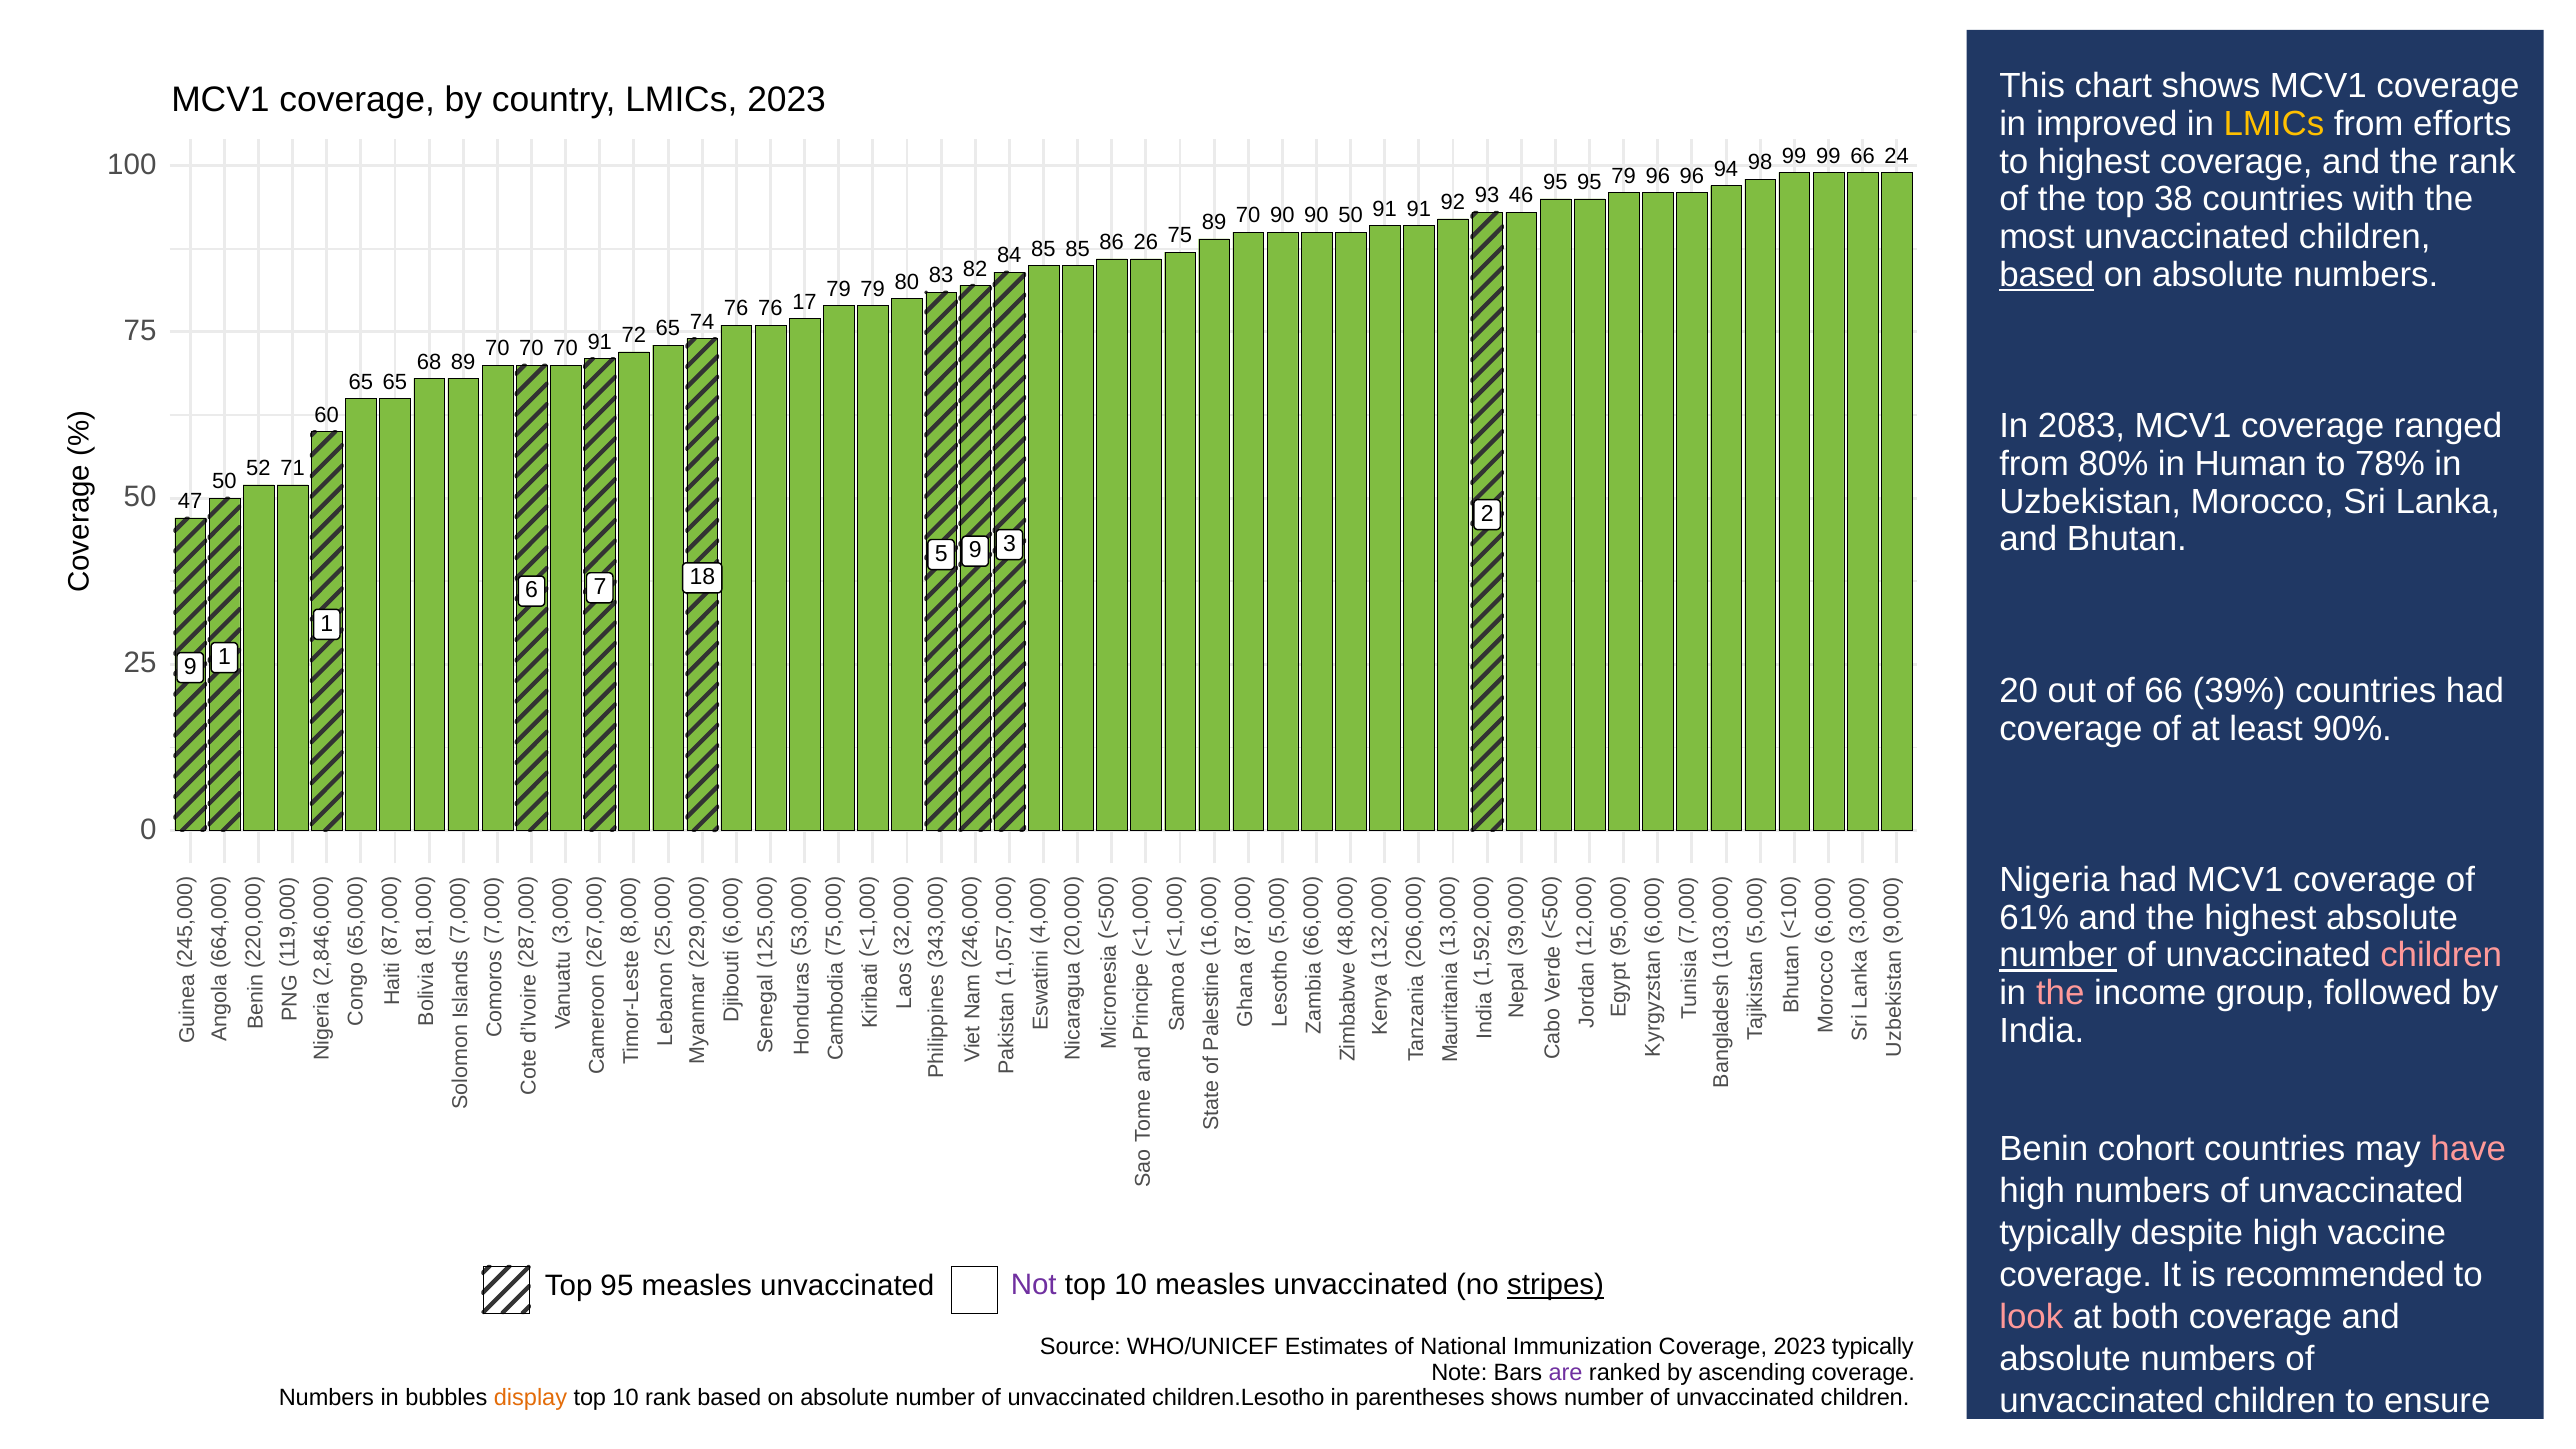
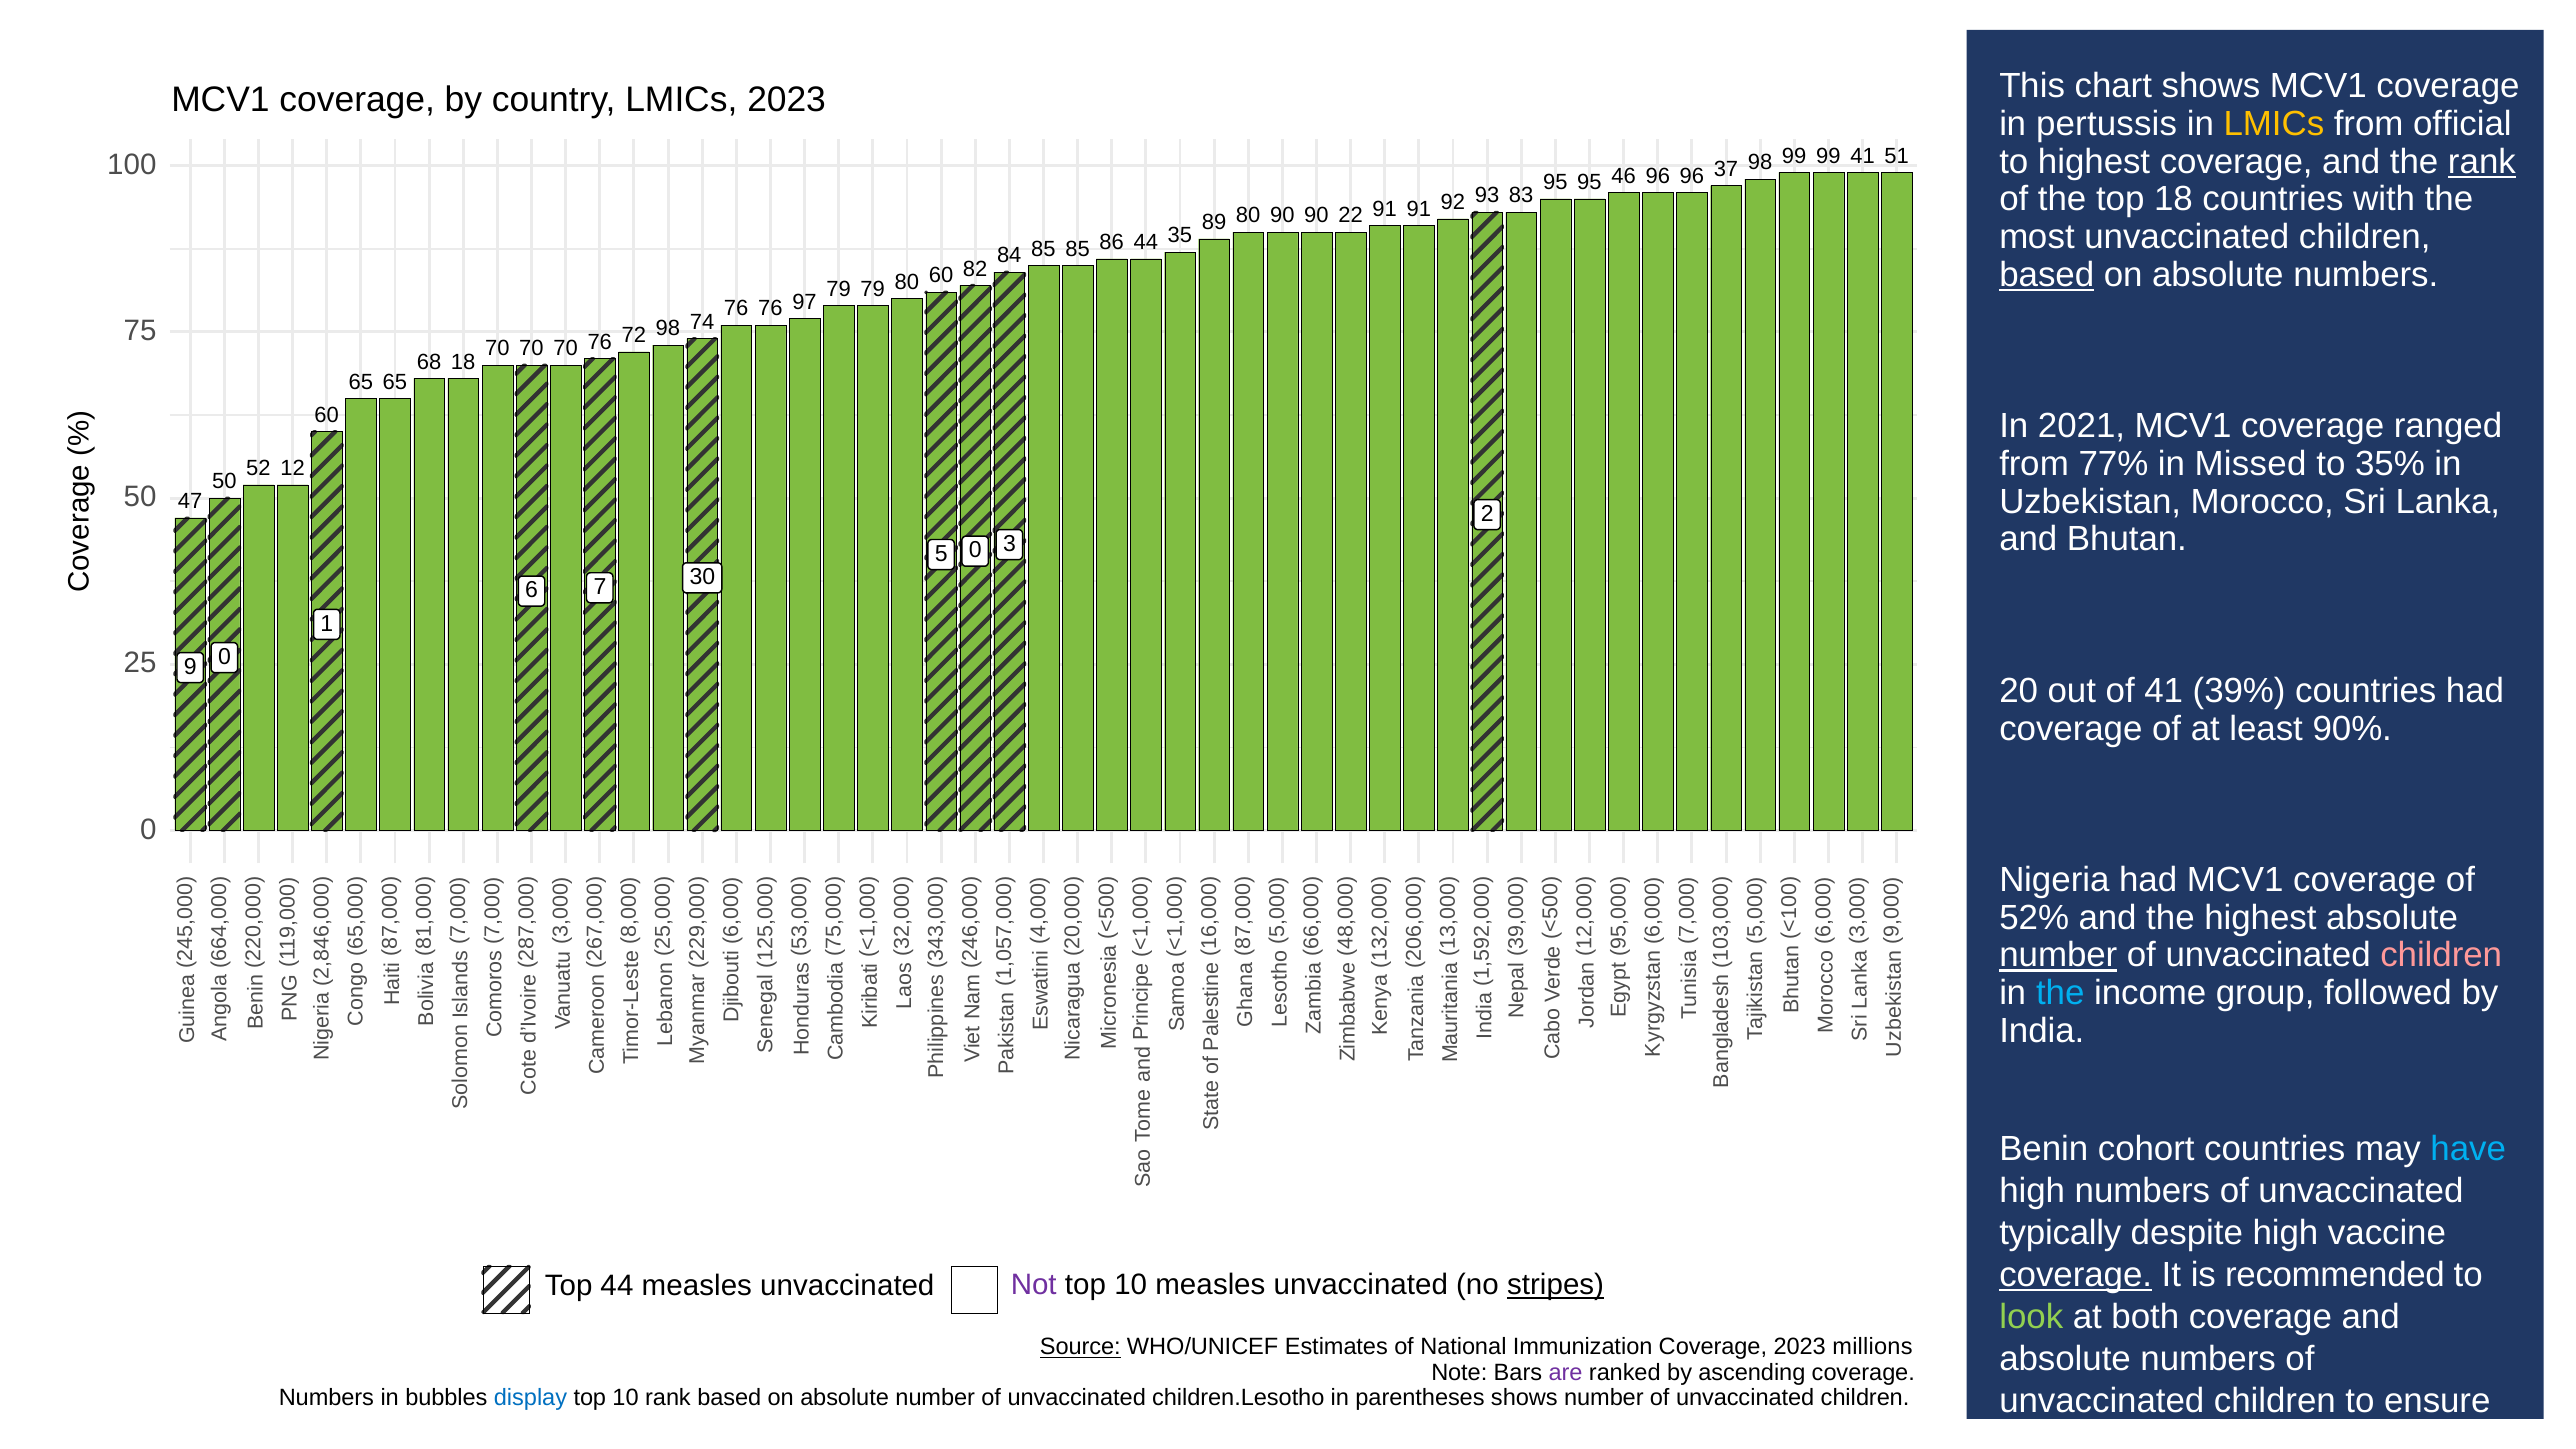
improved: improved -> pertussis (2107, 124)
efforts: efforts -> official (2462, 124)
99 66: 66 -> 41 (1863, 156)
rank underline: none -> present (2482, 162)
94: 94 -> 37 (1726, 169)
24: 24 -> 51 (1897, 156)
95 79: 79 -> 46 (1624, 176)
top 38: 38 -> 18 (2173, 199)
46: 46 -> 83 (1521, 196)
70: 70 -> 80 (1248, 216)
90 50: 50 -> 22 (1351, 216)
86 75: 75 -> 35 (1180, 236)
85 26: 26 -> 44 (1146, 242)
80 83: 83 -> 60 (941, 275)
17: 17 -> 97 (804, 302)
70 91: 91 -> 76 (600, 342)
72 65: 65 -> 98 (668, 329)
68 89: 89 -> 18 (463, 362)
2083: 2083 -> 2021 (2082, 426)
80%: 80% -> 77% (2113, 464)
in Human: Human -> Missed (2251, 464)
78%: 78% -> 35% (2390, 464)
71: 71 -> 12 (293, 468)
9: 9 -> 0 (975, 550)
18: 18 -> 30 (702, 577)
9 1: 1 -> 0 (224, 657)
of 66: 66 -> 41 (2164, 691)
61%: 61% -> 52% (2034, 918)
the colour: pink -> light blue (2060, 993)
have colour: pink -> light blue (2468, 1149)
coverage underline: none -> present (2076, 1275)
Top 95: 95 -> 44 (617, 1286)
look colour: pink -> light green (2031, 1317)
Source underline: none -> present (1080, 1347)
2023 typically: typically -> millions (1872, 1347)
display colour: orange -> blue (530, 1398)
